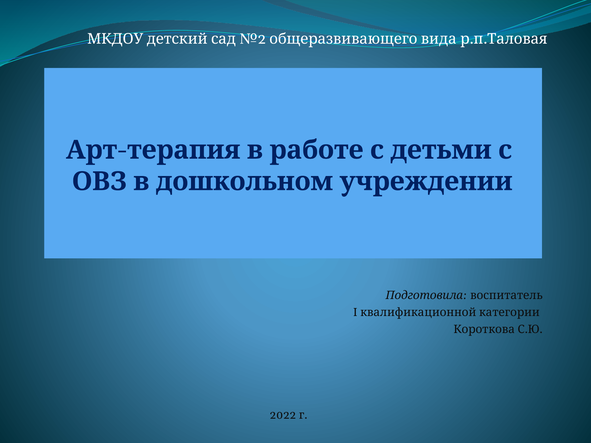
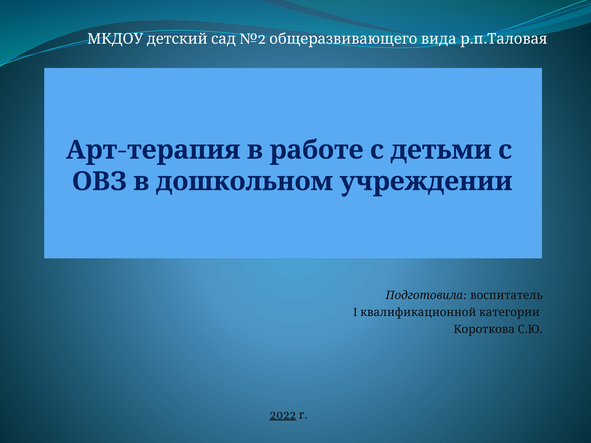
2022 underline: none -> present (283, 415)
